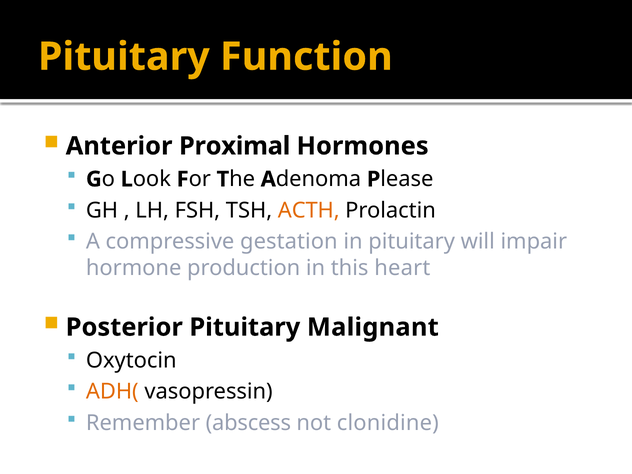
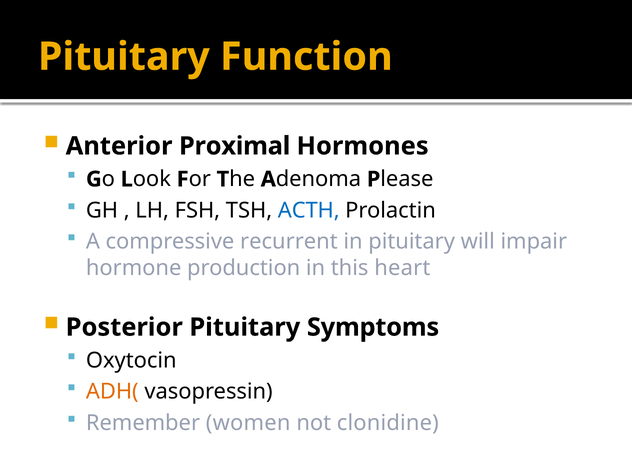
ACTH colour: orange -> blue (309, 210)
gestation: gestation -> recurrent (289, 242)
Malignant: Malignant -> Symptoms (373, 327)
abscess: abscess -> women (248, 423)
